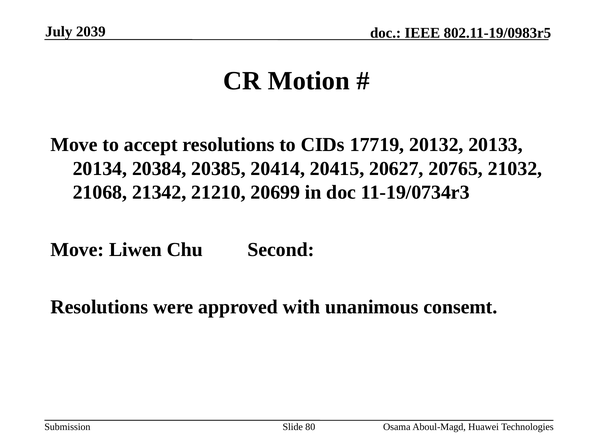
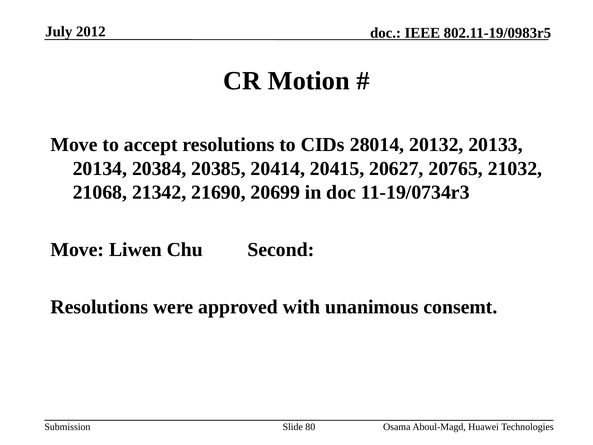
2039: 2039 -> 2012 (91, 31)
17719: 17719 -> 28014 (377, 145)
21210: 21210 -> 21690 (218, 192)
